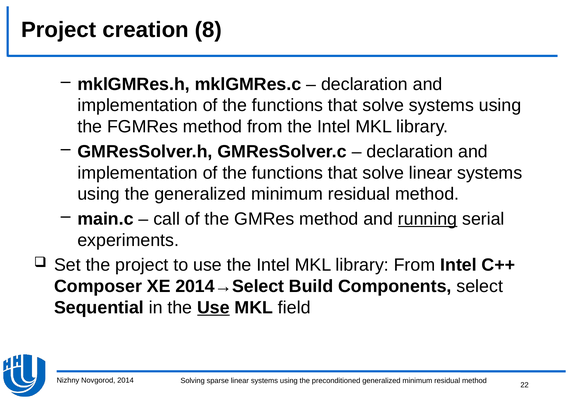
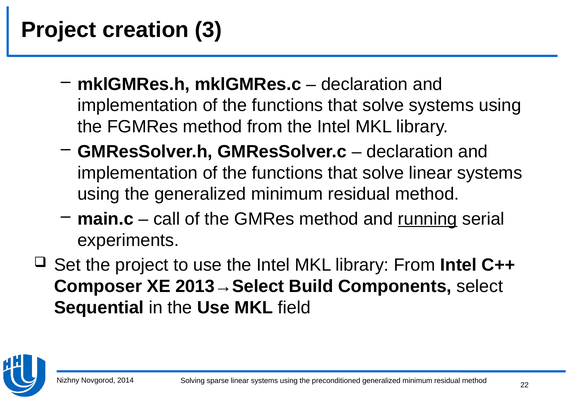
8: 8 -> 3 (208, 30)
2014→Select: 2014→Select -> 2013→Select (230, 287)
Use underline: present -> none (213, 308)
